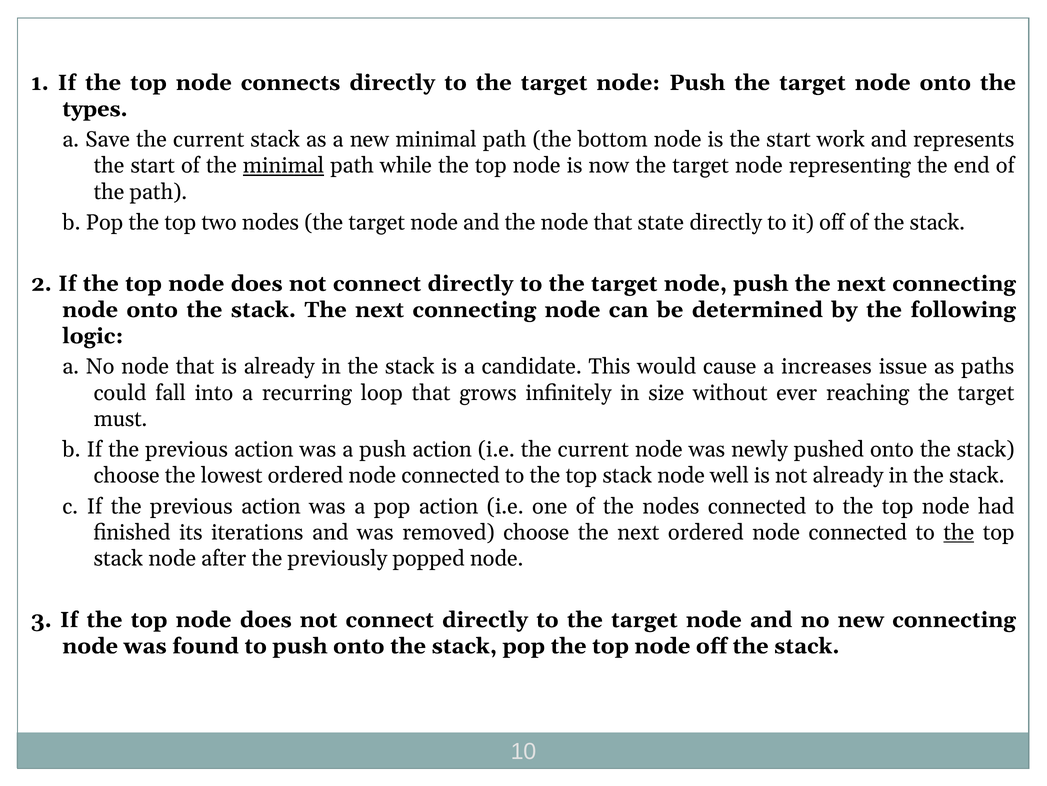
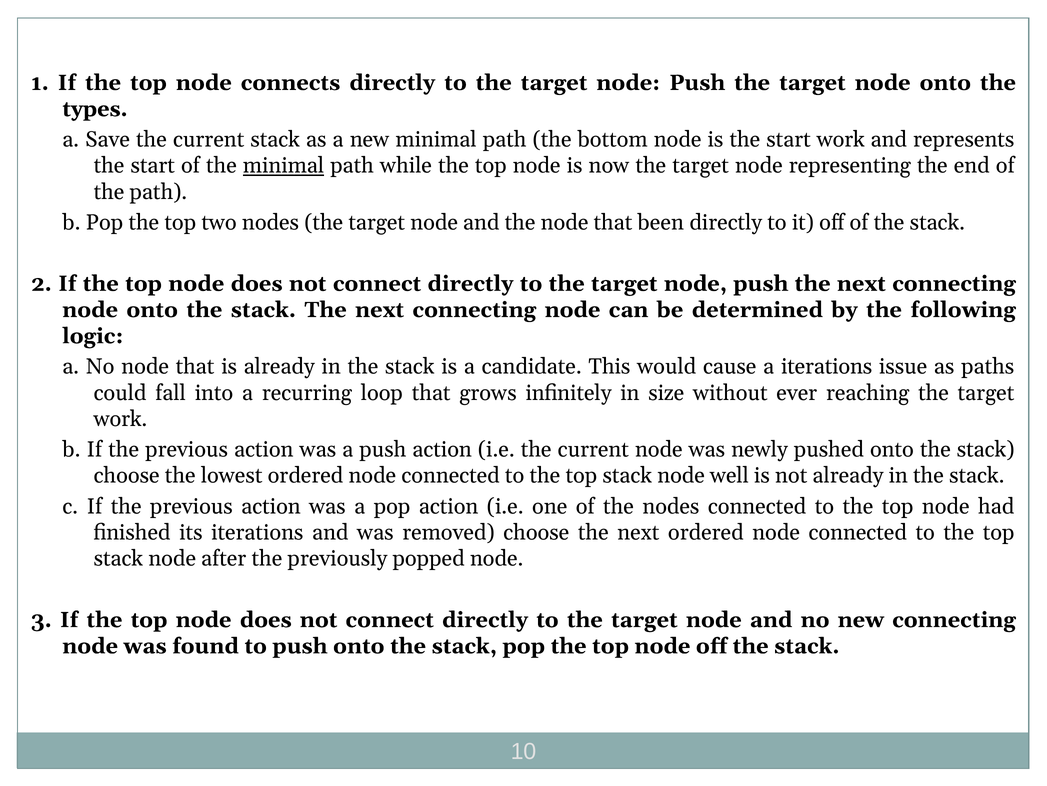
state: state -> been (661, 222)
a increases: increases -> iterations (827, 366)
must: must -> work (120, 419)
the underline: present -> none (959, 532)
